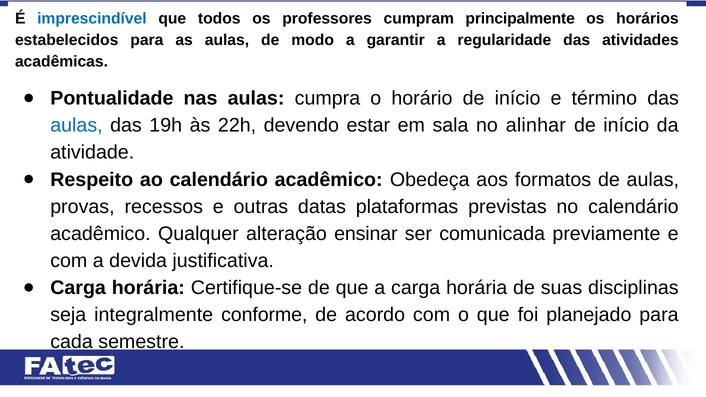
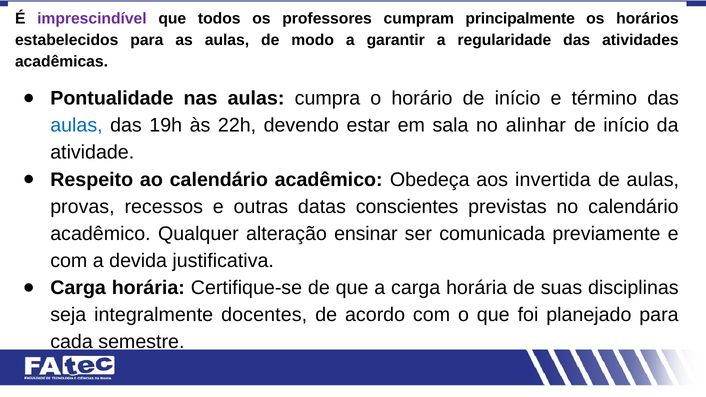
imprescindível colour: blue -> purple (92, 18)
formatos: formatos -> invertida (553, 180)
plataformas: plataformas -> conscientes (407, 207)
conforme: conforme -> docentes (264, 315)
